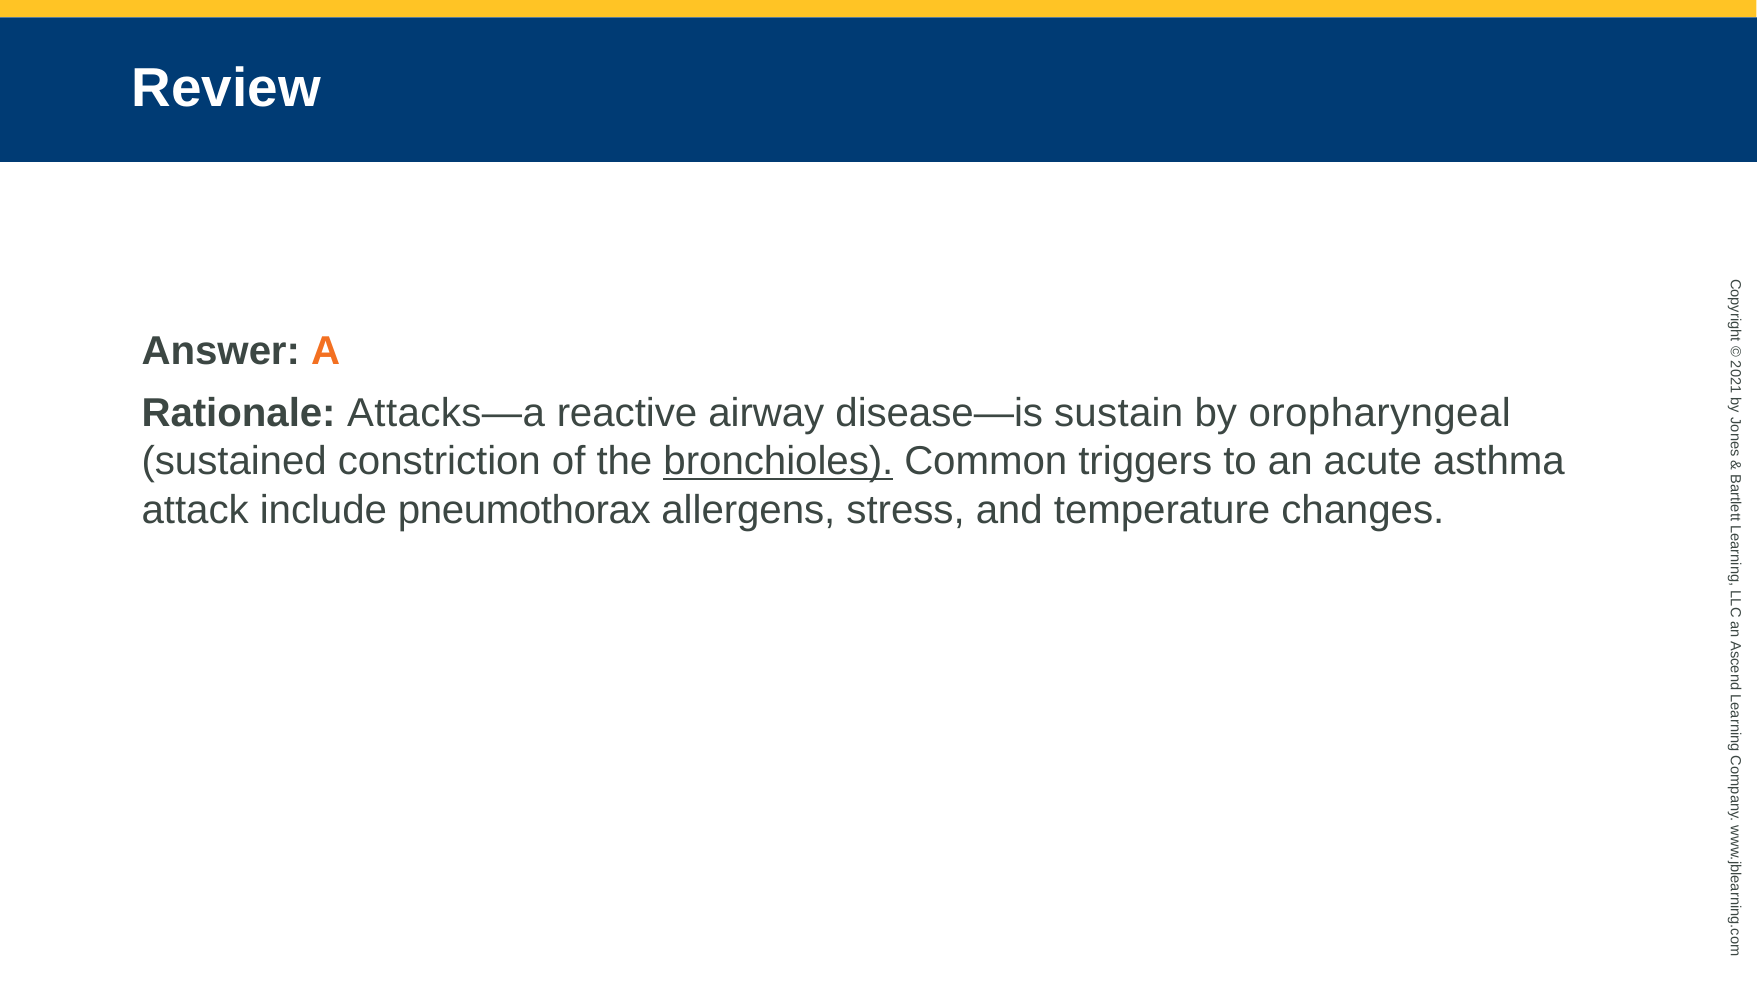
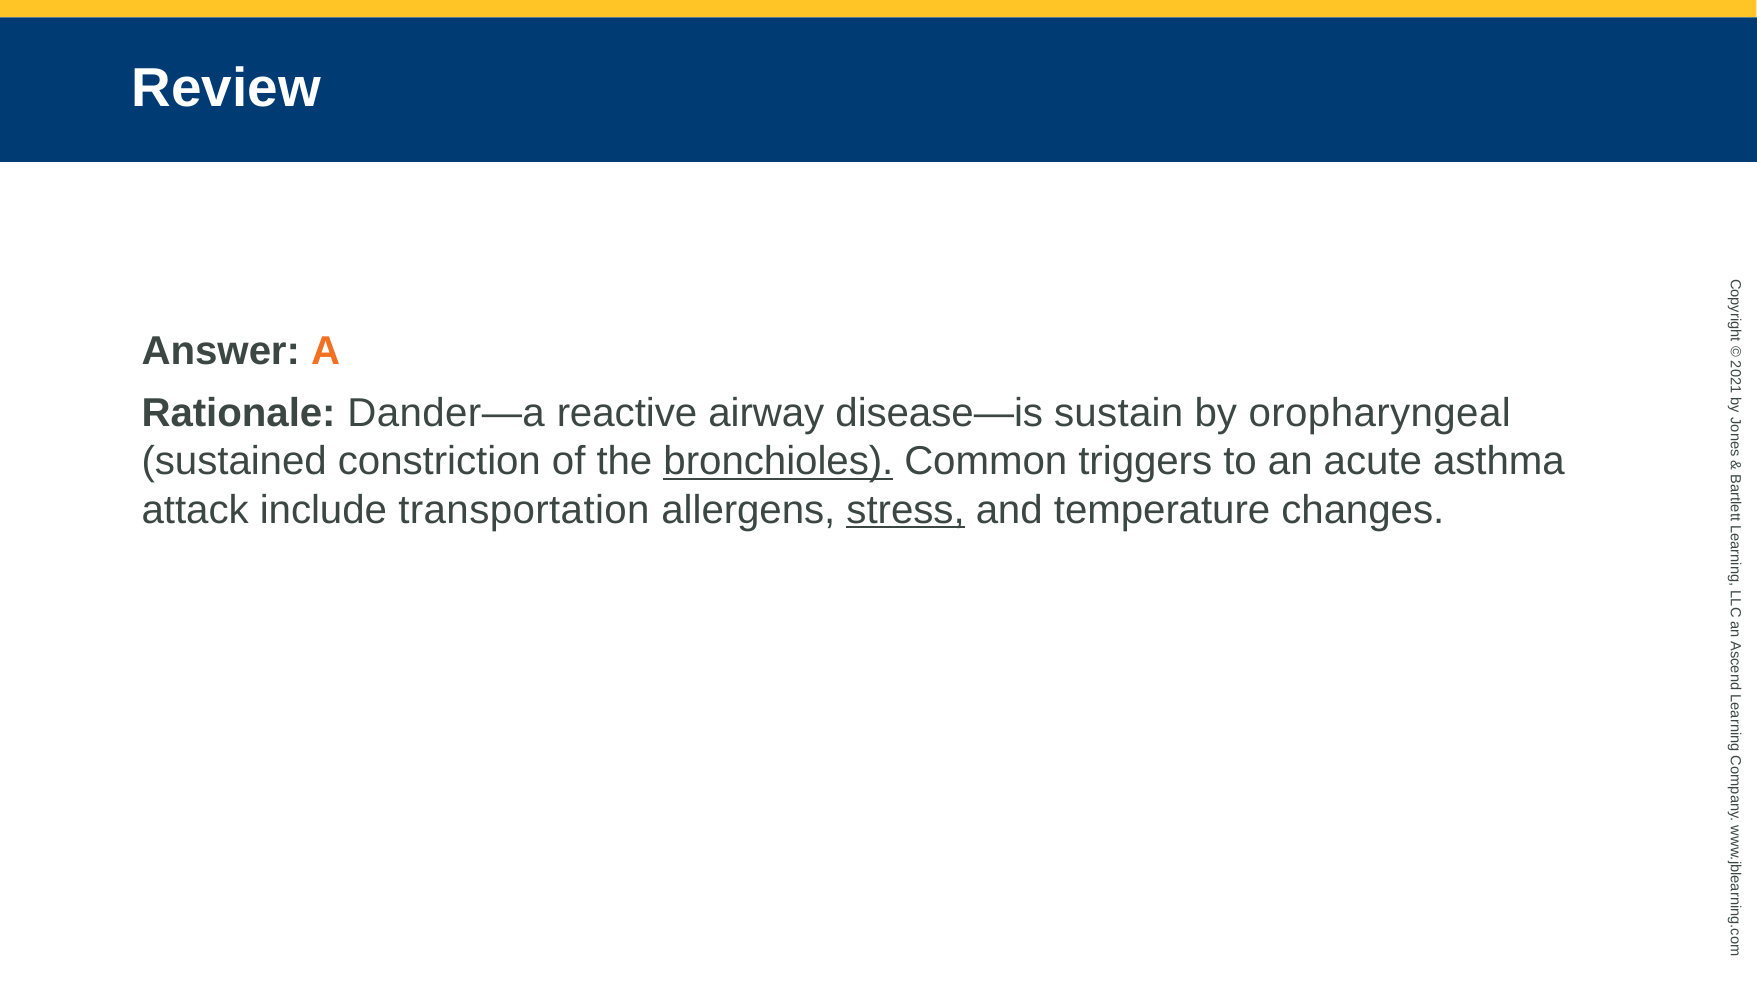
Attacks—a: Attacks—a -> Dander—a (446, 414)
pneumothorax: pneumothorax -> transportation (524, 510)
stress underline: none -> present (906, 510)
